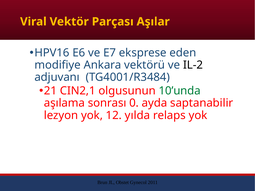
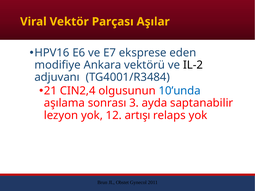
CIN2,1: CIN2,1 -> CIN2,4 (78, 91)
10’unda colour: green -> blue (180, 91)
0: 0 -> 3 (134, 103)
yılda: yılda -> artışı (138, 115)
